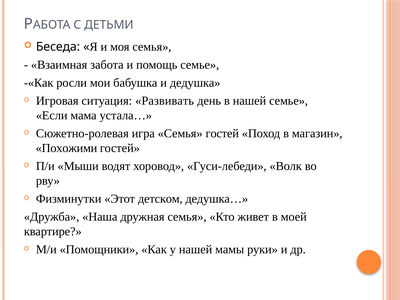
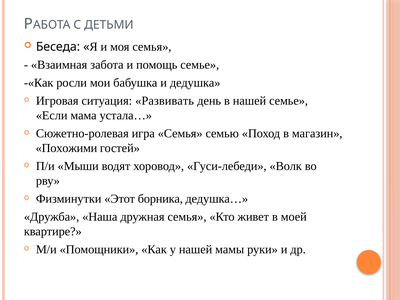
Семья гостей: гостей -> семью (222, 133)
детском: детском -> борника (160, 199)
